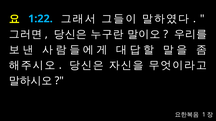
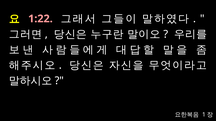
1:22 colour: light blue -> pink (40, 19)
